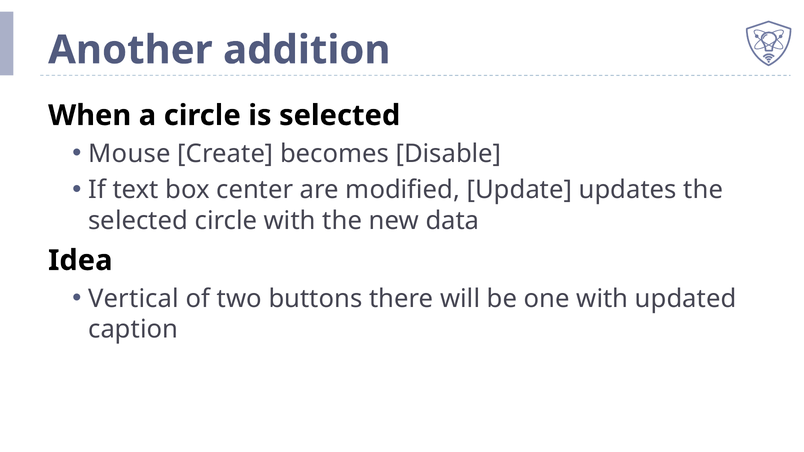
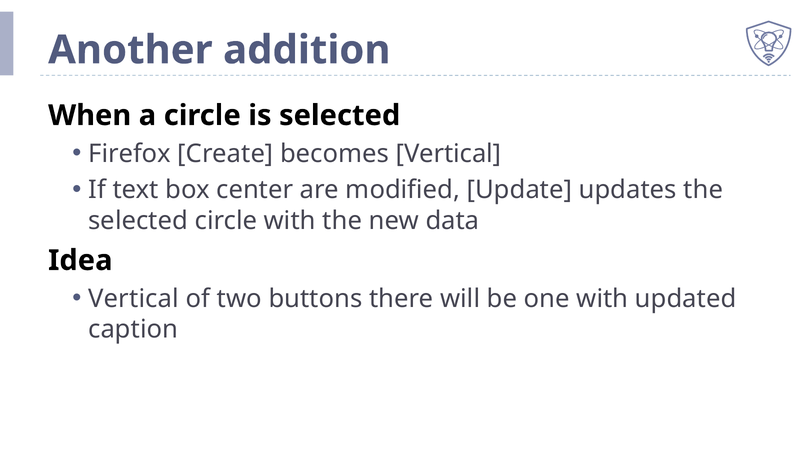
Mouse: Mouse -> Firefox (130, 154)
becomes Disable: Disable -> Vertical (449, 154)
